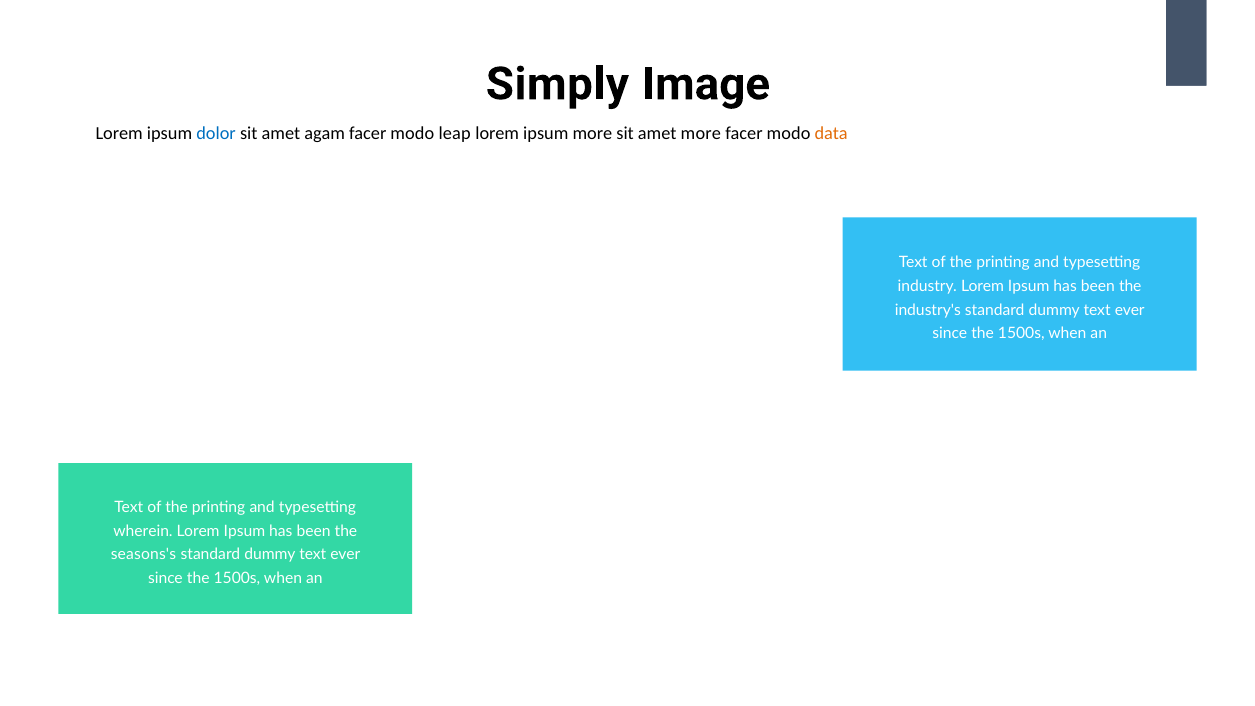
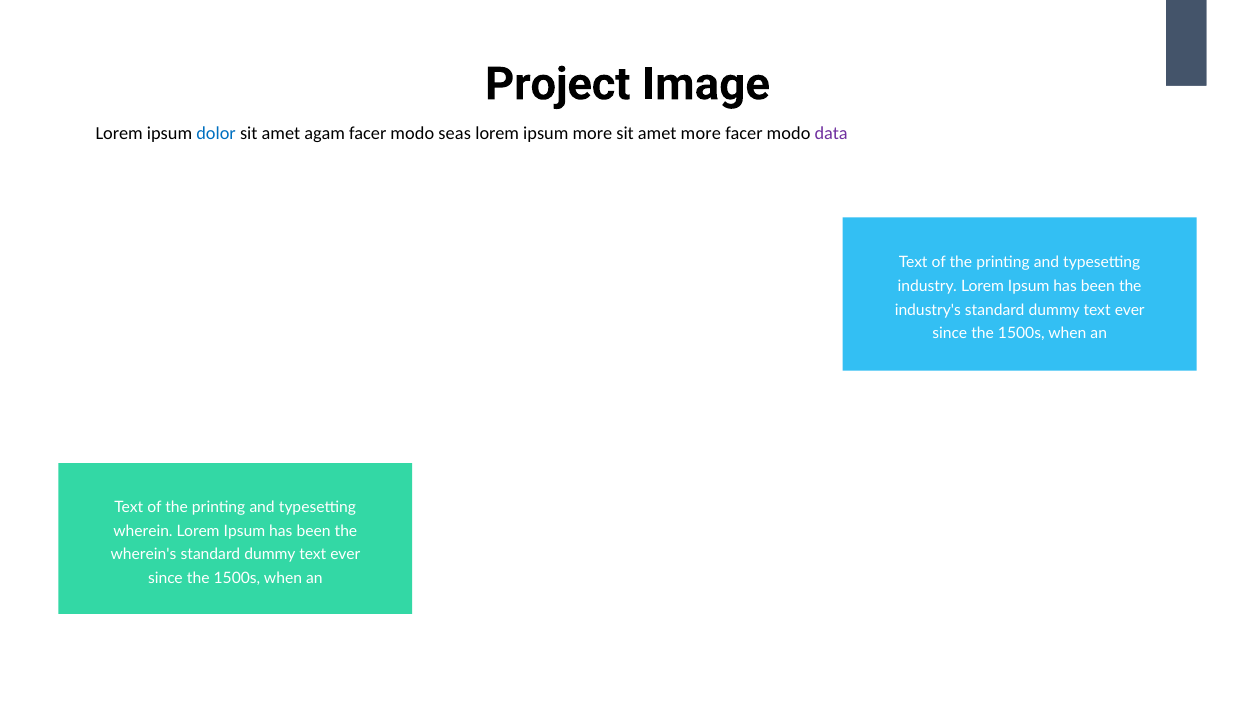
Simply: Simply -> Project (558, 84)
leap: leap -> seas (455, 134)
data colour: orange -> purple (831, 134)
seasons's: seasons's -> wherein's (144, 554)
